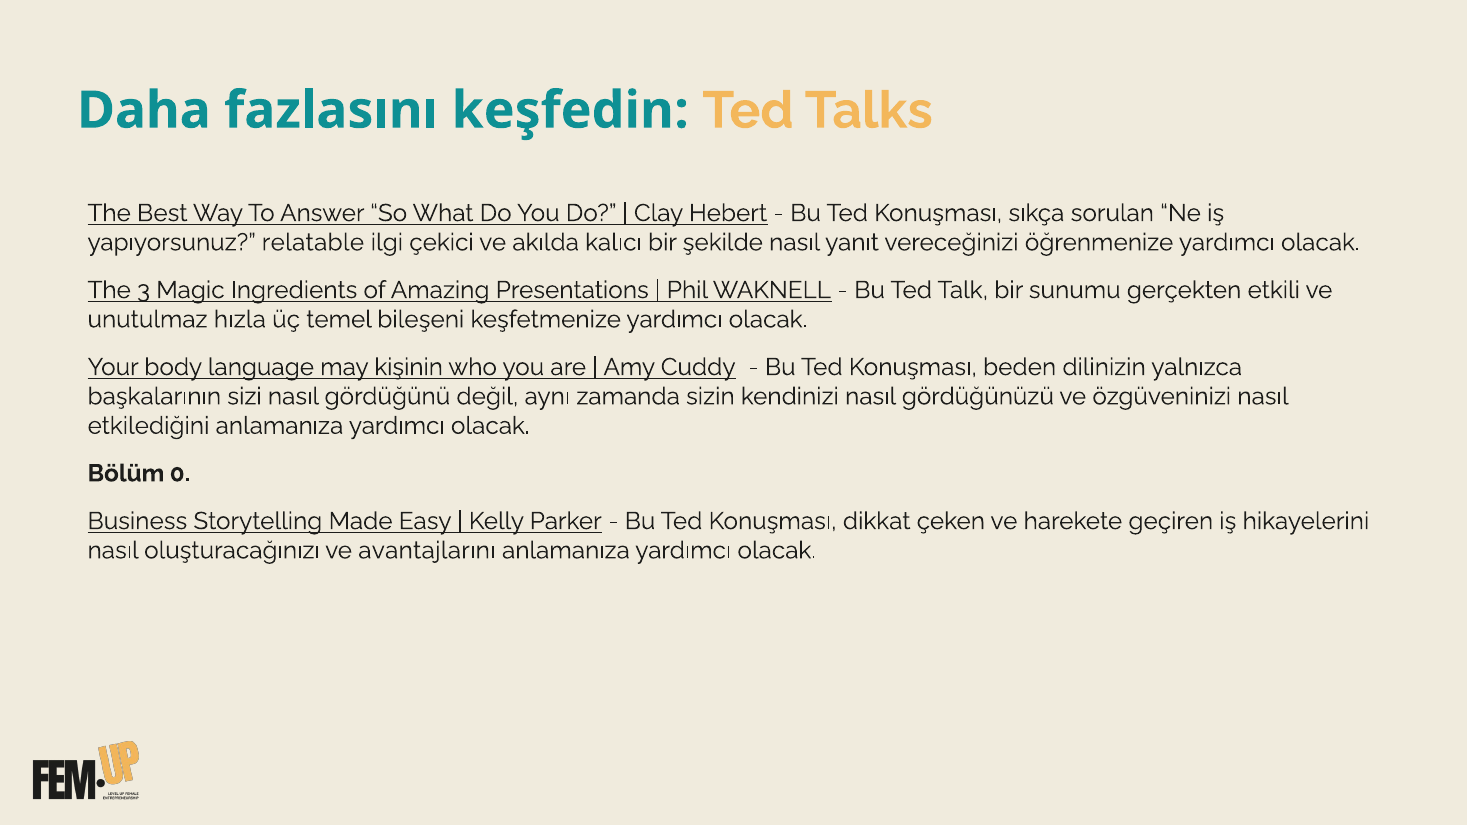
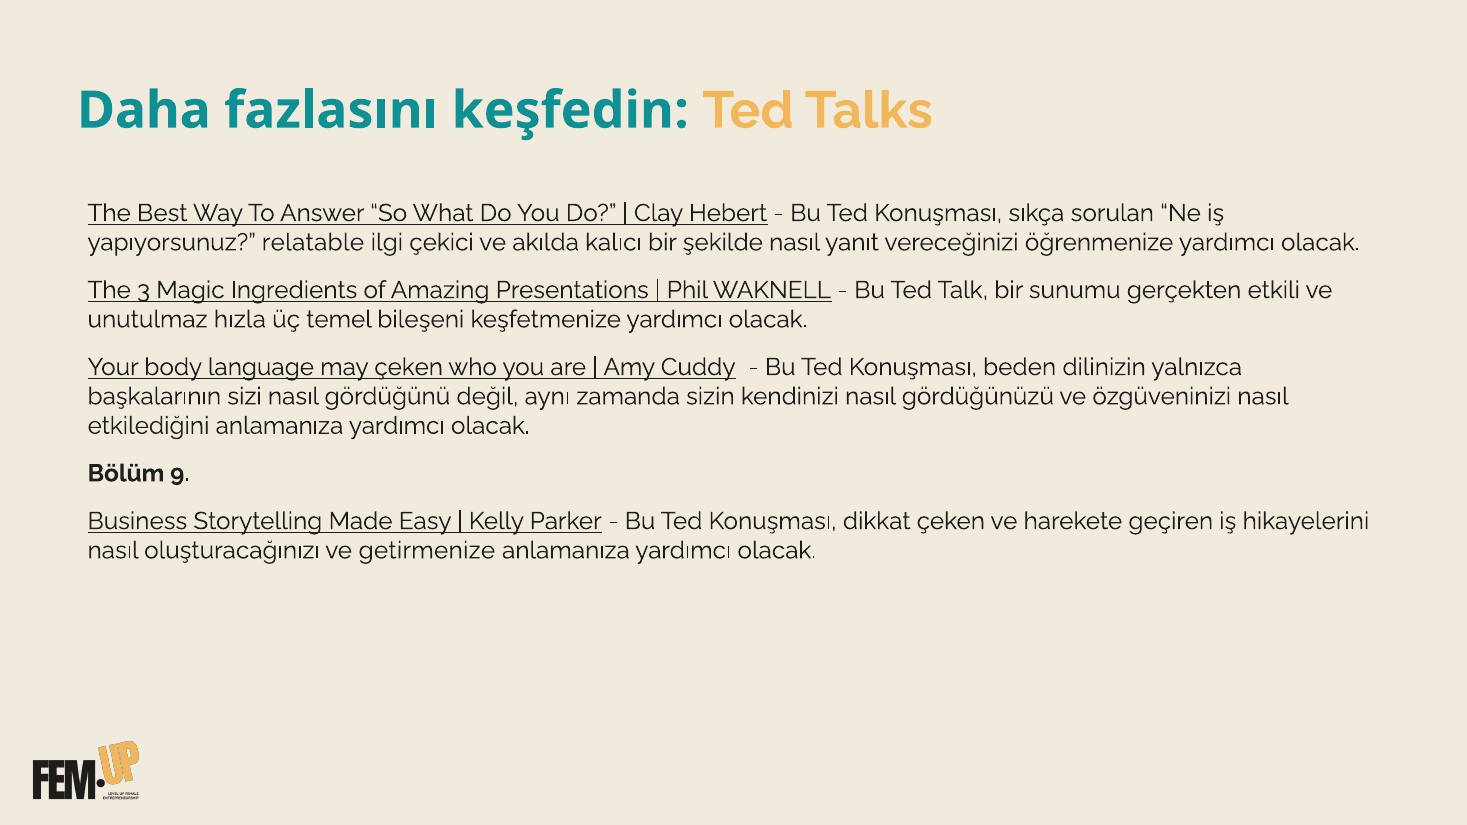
may kişinin: kişinin -> çeken (409, 367)
0: 0 -> 9 (180, 473)
avantajlarını: avantajlarını -> getirmenize (427, 551)
